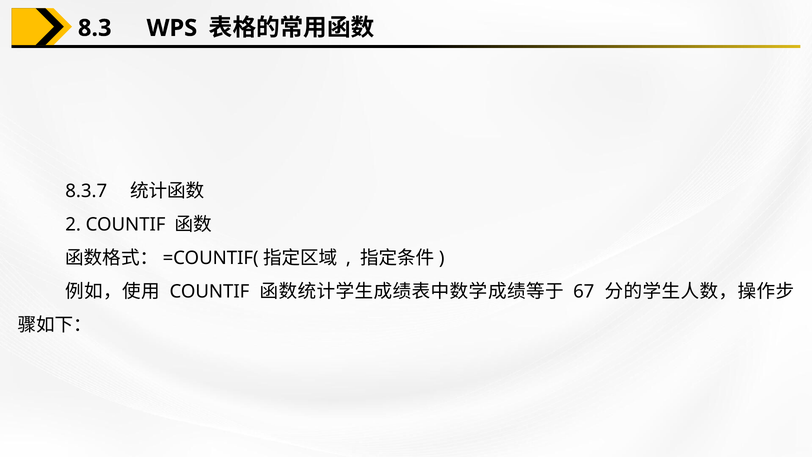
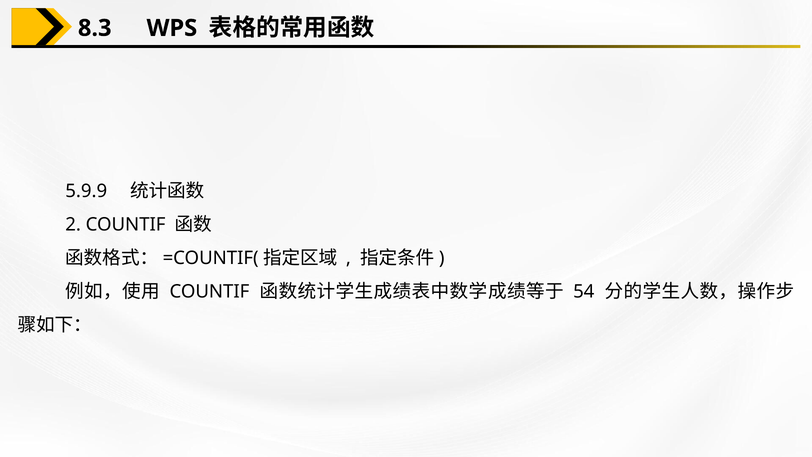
8.3.7: 8.3.7 -> 5.9.9 (86, 191)
67: 67 -> 54 (584, 291)
